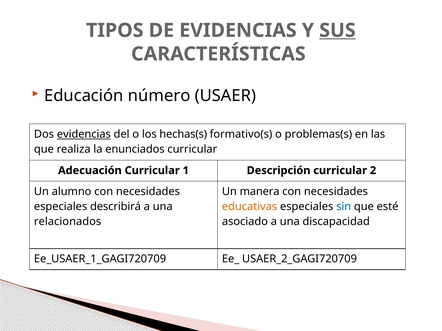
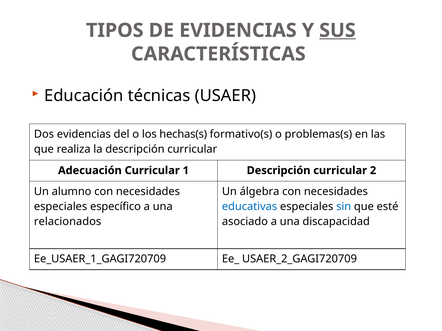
número: número -> técnicas (159, 96)
evidencias underline: present -> none (84, 134)
la enunciados: enunciados -> descripción (135, 149)
manera: manera -> álgebra (260, 192)
describirá: describirá -> específico (116, 207)
educativas colour: orange -> blue (250, 207)
